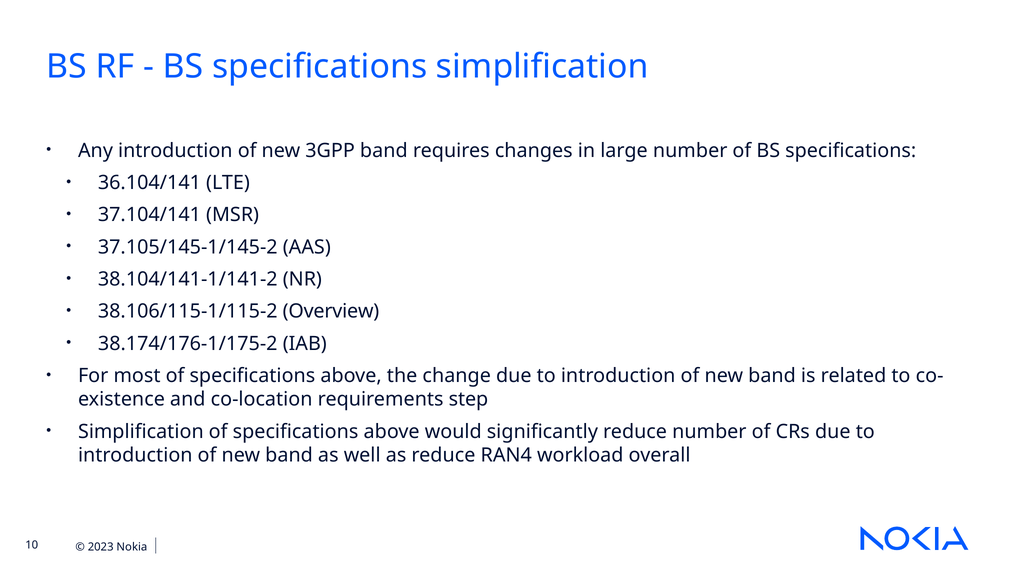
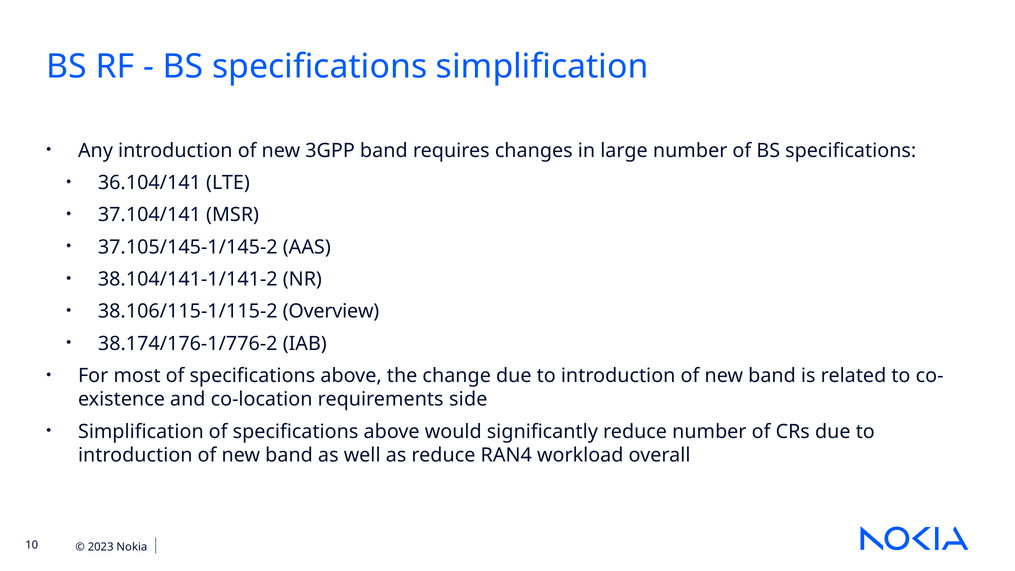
38.174/176-1/175-2: 38.174/176-1/175-2 -> 38.174/176-1/776-2 (188, 344)
step: step -> side (468, 399)
